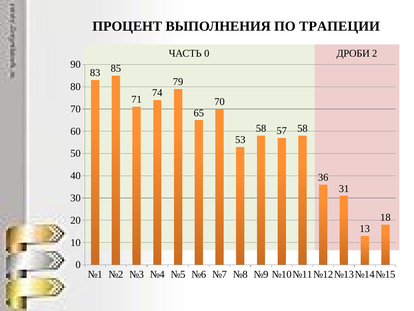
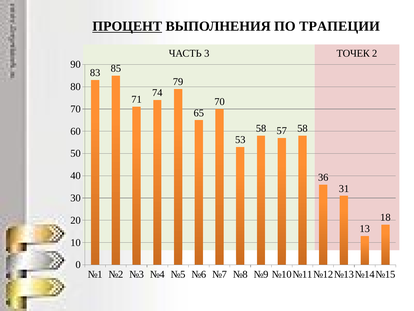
ПРОЦЕНТ underline: none -> present (127, 26)
ЧАСТЬ 0: 0 -> 3 (207, 53)
ДРОБИ: ДРОБИ -> ТОЧЕК (353, 53)
